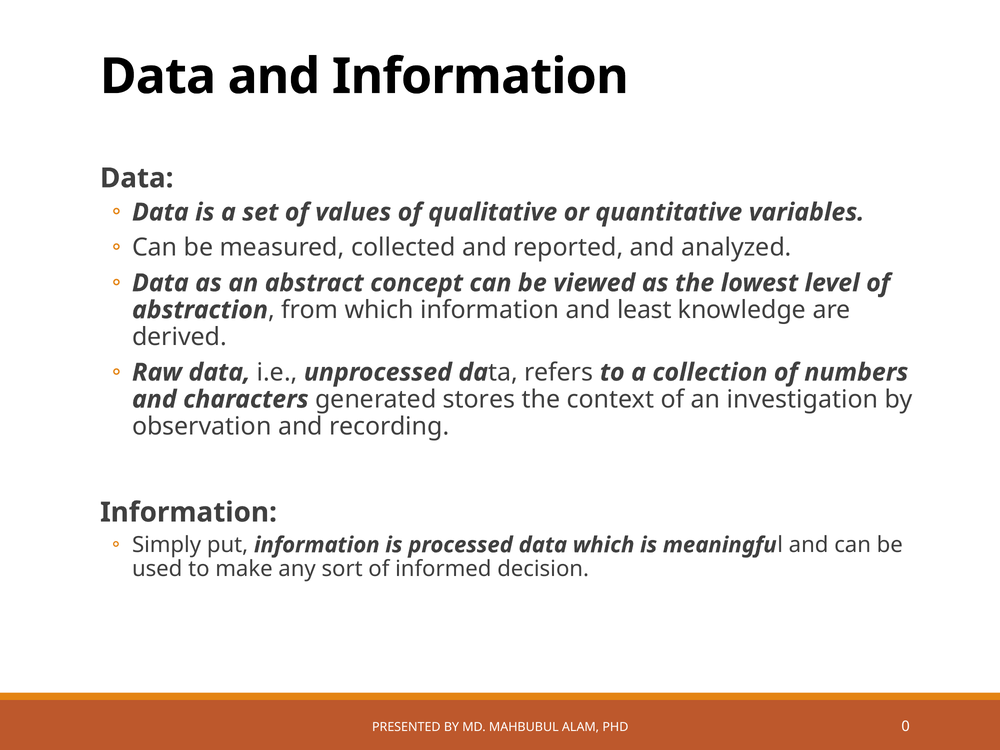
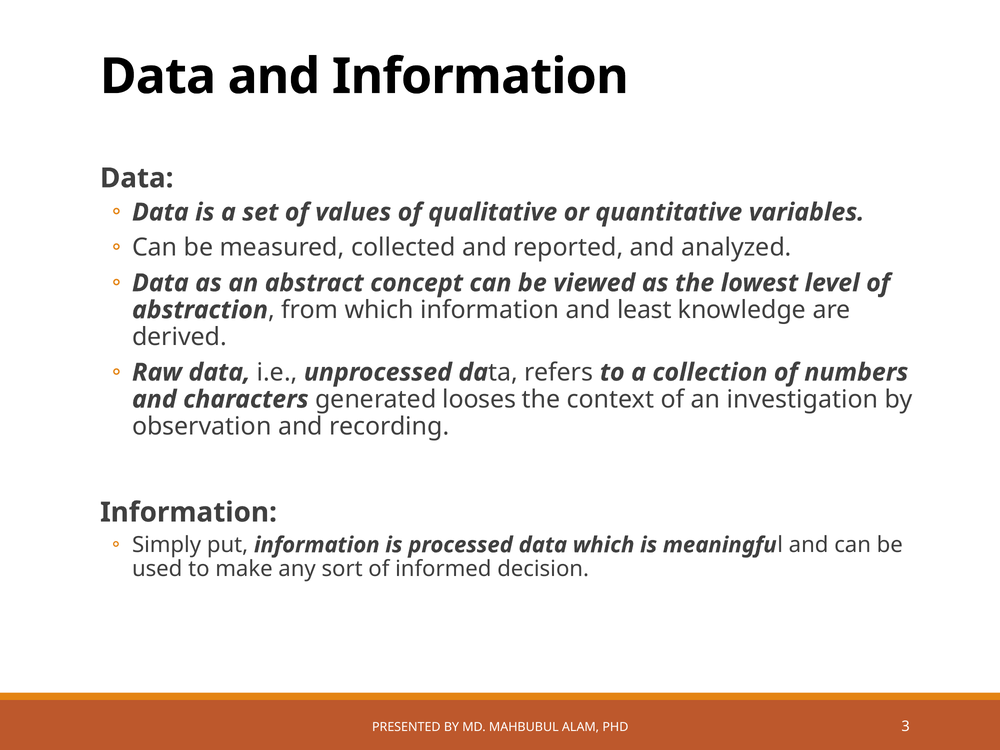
stores: stores -> looses (479, 399)
0: 0 -> 3 (906, 726)
